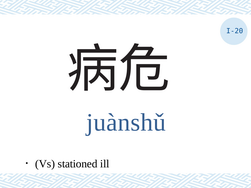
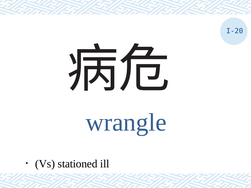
juànshǔ: juànshǔ -> wrangle (126, 123)
